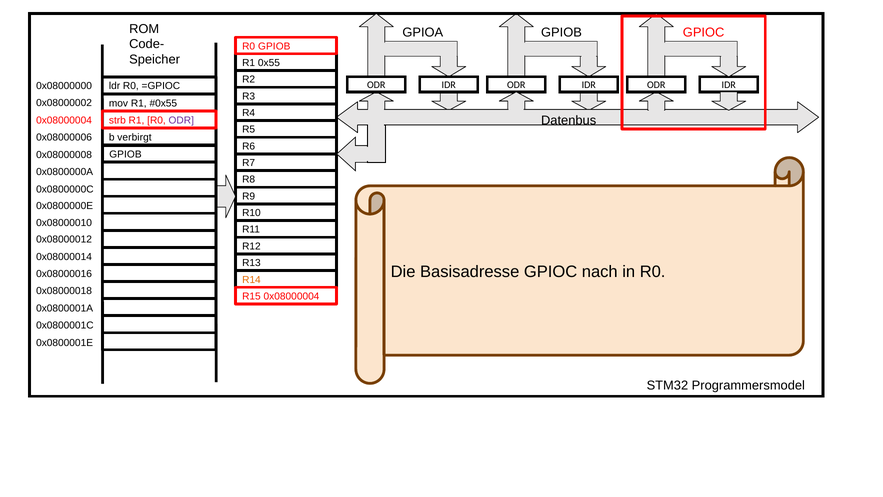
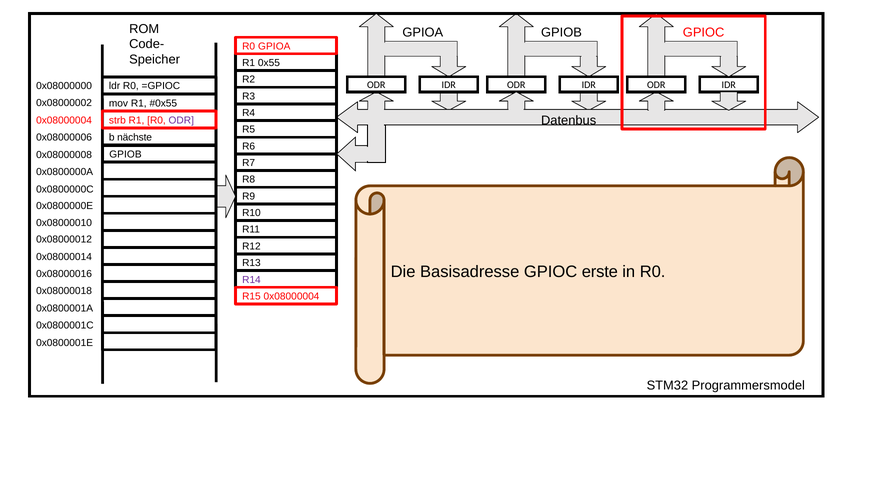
R0 GPIOB: GPIOB -> GPIOA (274, 46)
verbirgt: verbirgt -> nächste (135, 137)
nach: nach -> erste (600, 271)
R14 colour: orange -> purple (251, 279)
